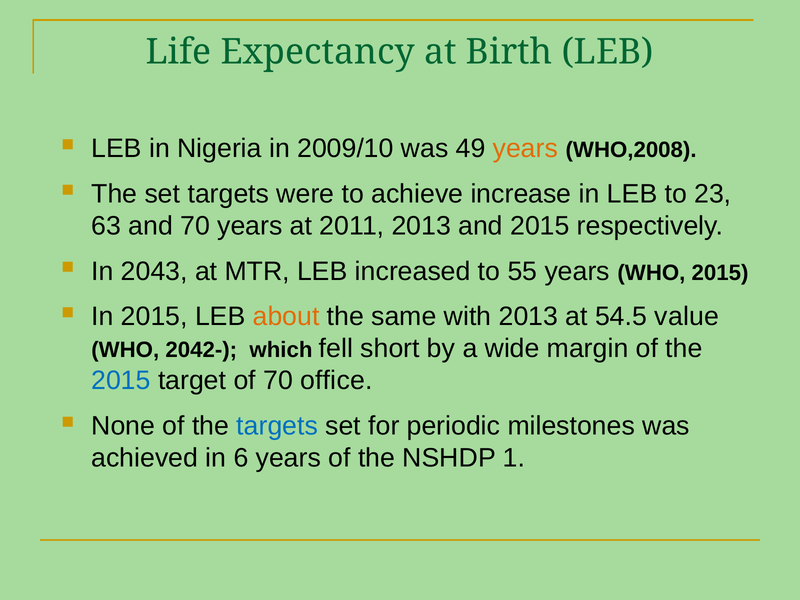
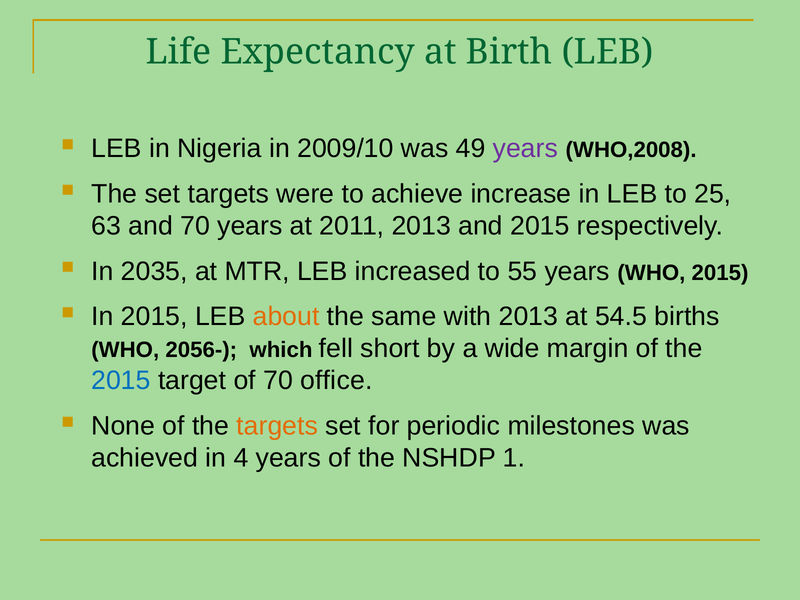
years colour: orange -> purple (525, 149)
23: 23 -> 25 (713, 194)
2043: 2043 -> 2035 (154, 271)
value: value -> births (687, 317)
2042-: 2042- -> 2056- (201, 350)
targets colour: blue -> orange (277, 426)
6: 6 -> 4 (241, 458)
